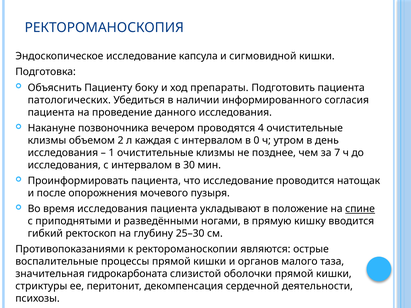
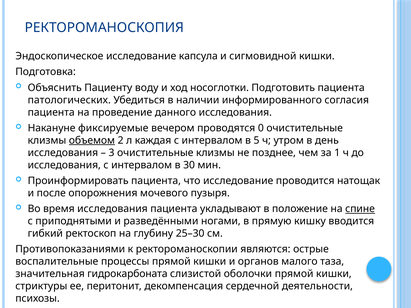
боку: боку -> воду (147, 88)
препараты: препараты -> носоглотки (220, 88)
позвоночника: позвоночника -> фиксируемые (113, 128)
4: 4 -> 0 (261, 128)
объемом underline: none -> present (92, 140)
0: 0 -> 5 (256, 140)
1: 1 -> 3 (111, 153)
7: 7 -> 1 (337, 153)
